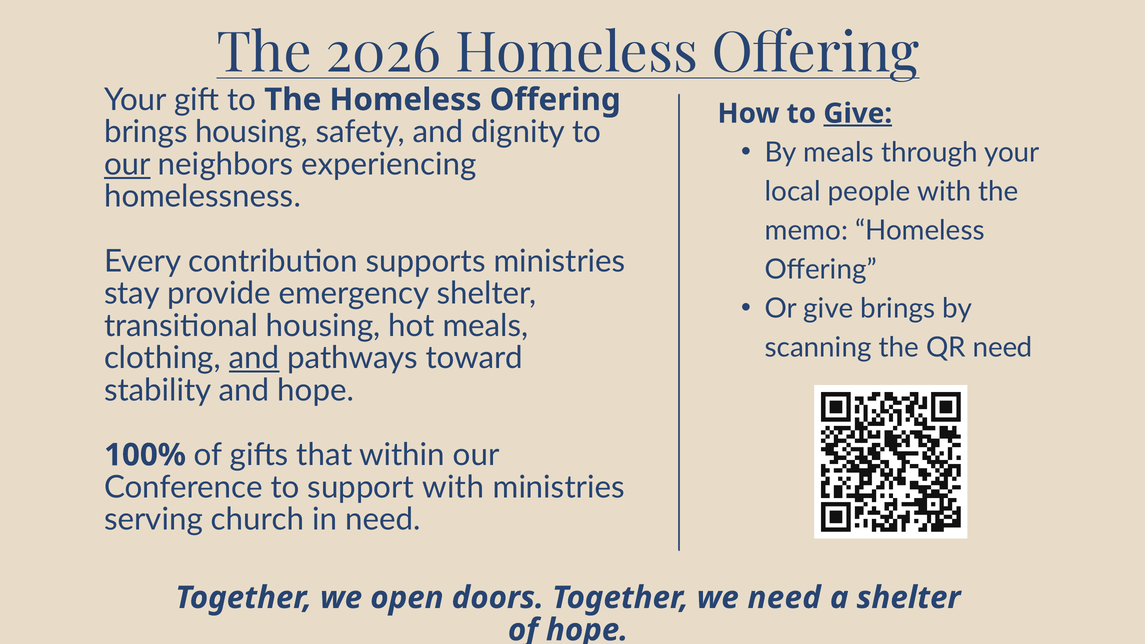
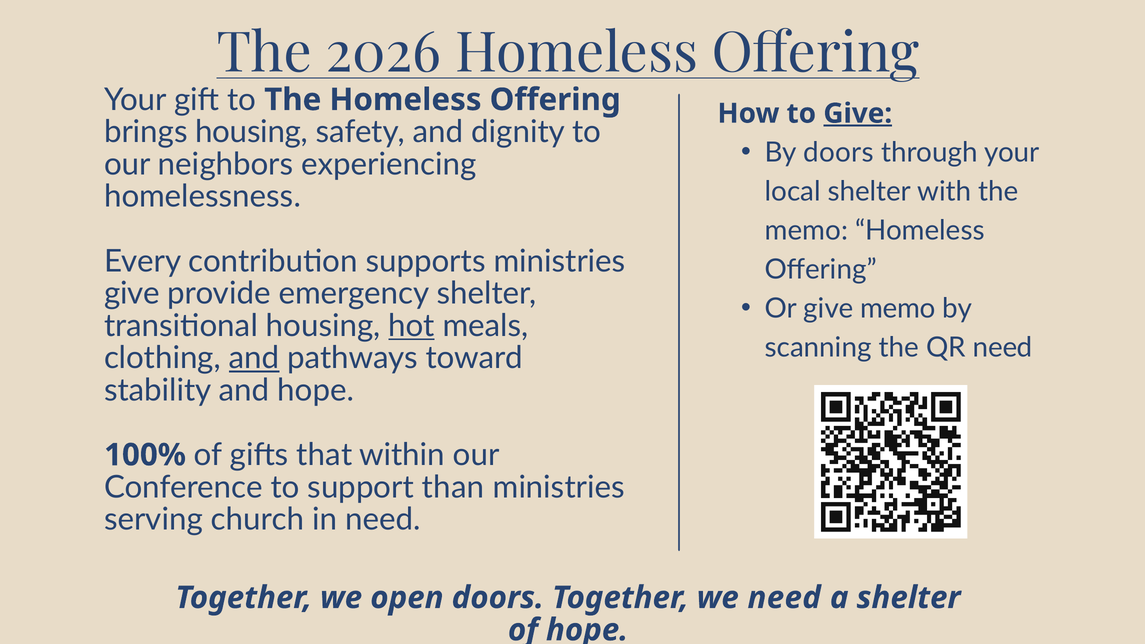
By meals: meals -> doors (839, 153)
our underline: present -> none (127, 164)
local people: people -> shelter (869, 192)
stay: stay -> give (132, 294)
give brings: brings -> memo (898, 309)
hot underline: none -> present (412, 326)
support with: with -> than (453, 487)
